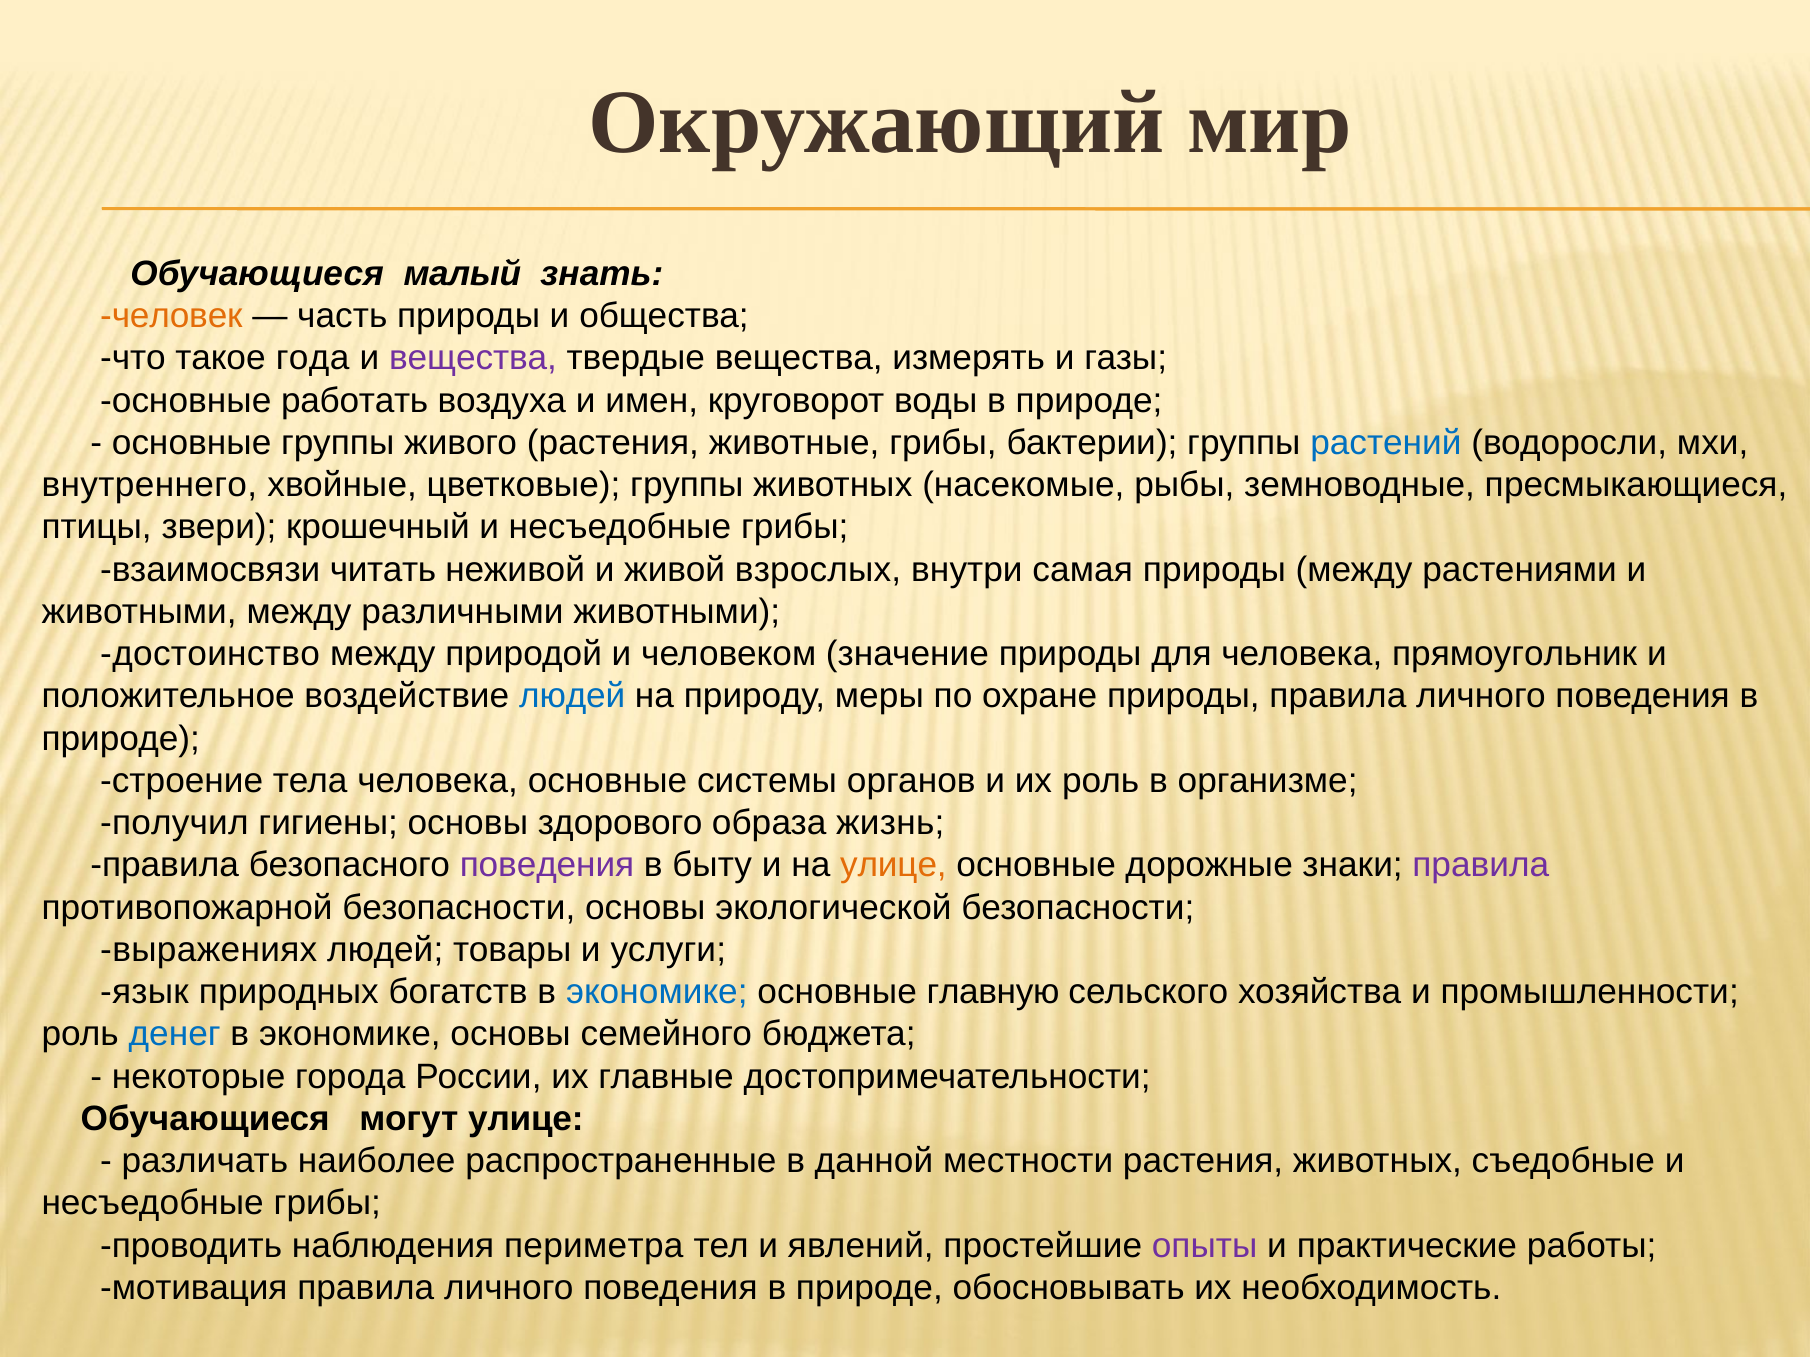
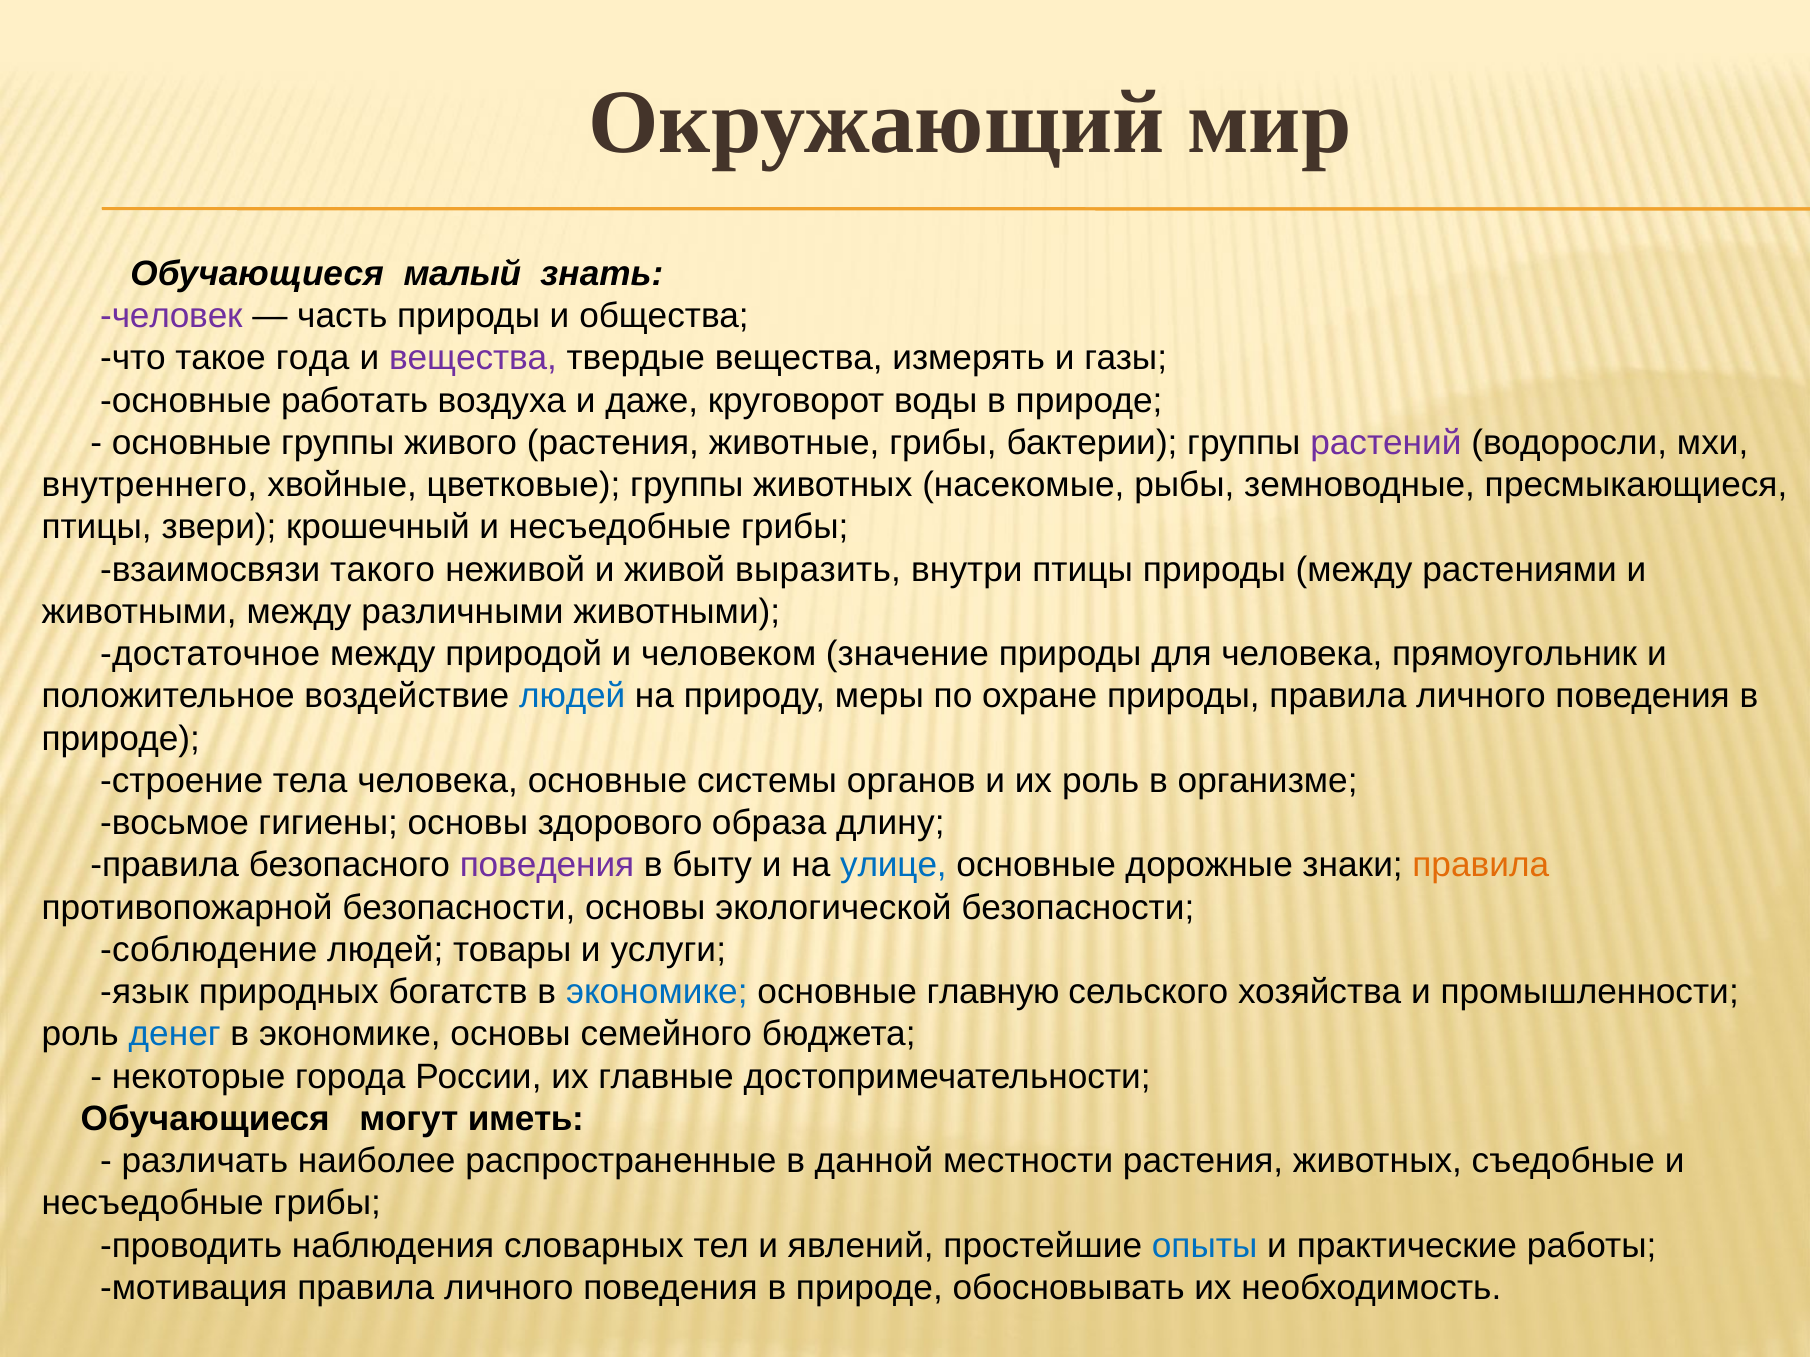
человек colour: orange -> purple (171, 316)
имен: имен -> даже (652, 401)
растений colour: blue -> purple (1386, 443)
читать: читать -> такого (383, 570)
взрослых: взрослых -> выразить (818, 570)
внутри самая: самая -> птицы (1083, 570)
достоинство: достоинство -> достаточное (210, 654)
получил: получил -> восьмое (175, 823)
жизнь: жизнь -> длину (890, 823)
улице colour: orange -> blue (893, 866)
правила colour: purple -> orange (1481, 866)
выражениях: выражениях -> соблюдение (209, 950)
могут улице: улице -> иметь (526, 1119)
периметра: периметра -> словарных (594, 1246)
опыты colour: purple -> blue (1205, 1246)
